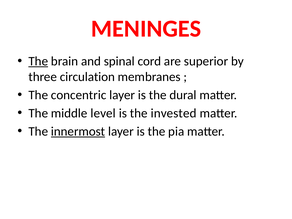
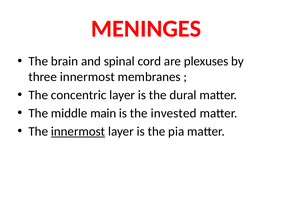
The underline: present -> none (38, 61)
superior: superior -> plexuses (206, 61)
three circulation: circulation -> innermost (87, 77)
level: level -> main (103, 113)
